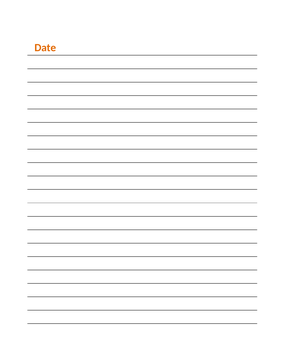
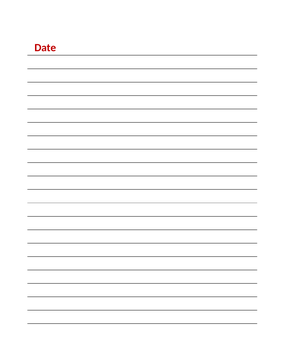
Date colour: orange -> red (45, 48)
